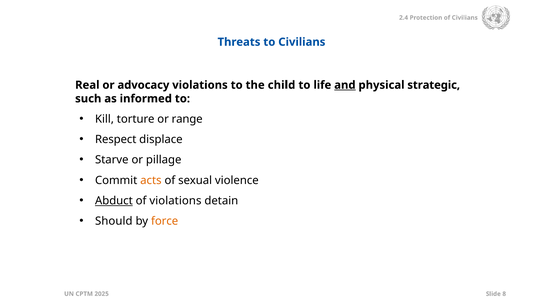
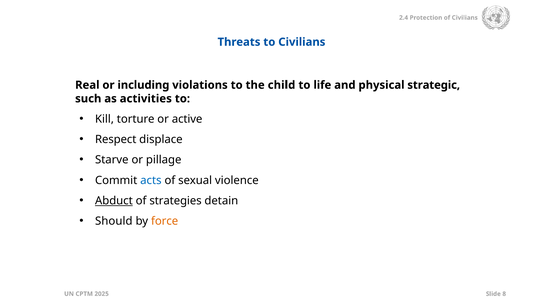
advocacy: advocacy -> including (143, 85)
and underline: present -> none (345, 85)
informed: informed -> activities (146, 98)
range: range -> active (187, 119)
acts colour: orange -> blue (151, 180)
of violations: violations -> strategies (176, 200)
